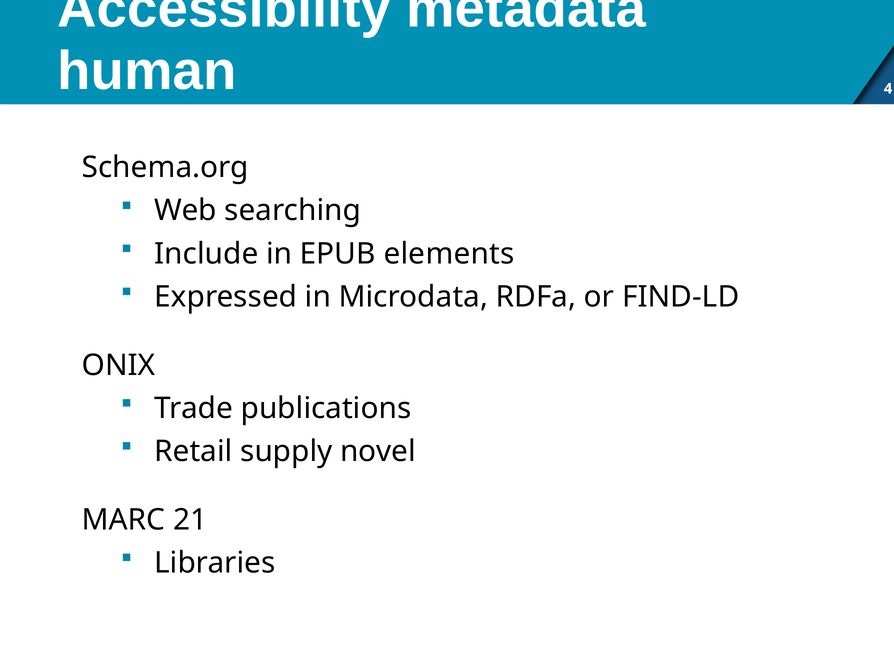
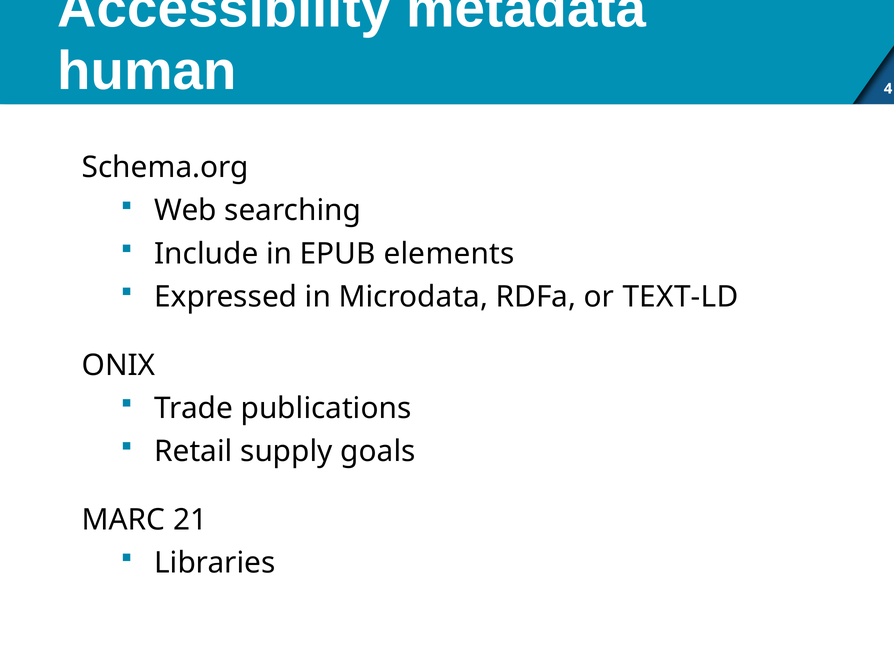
FIND-LD: FIND-LD -> TEXT-LD (681, 297)
novel: novel -> goals (378, 451)
